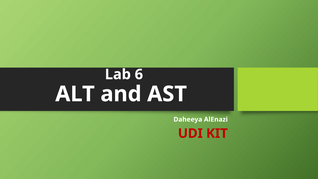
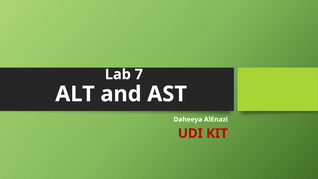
6: 6 -> 7 (139, 74)
